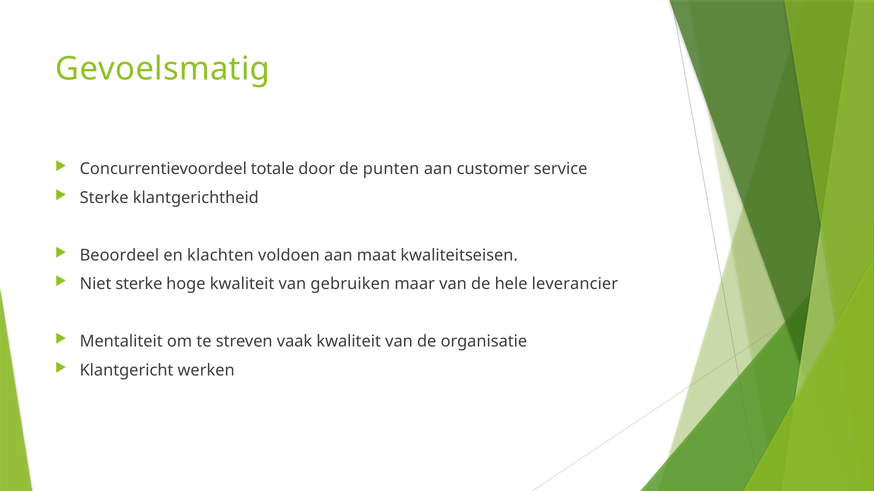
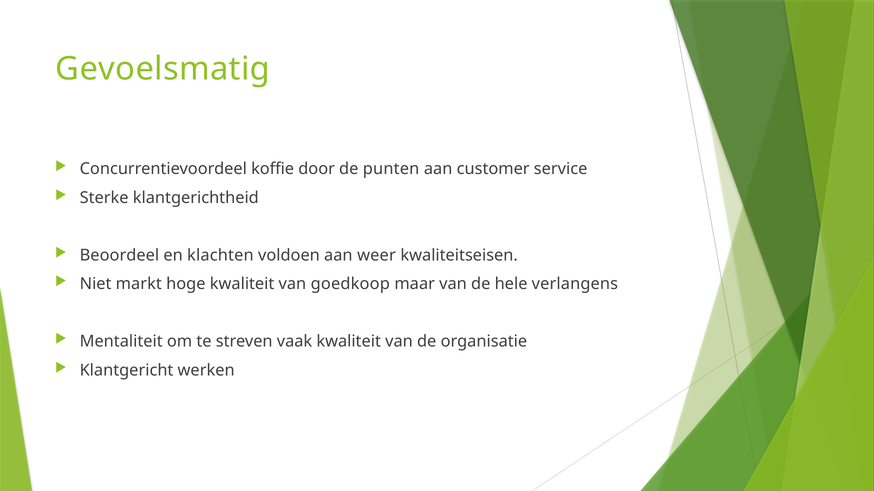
totale: totale -> koffie (273, 169)
maat: maat -> weer (376, 255)
Niet sterke: sterke -> markt (139, 284)
gebruiken: gebruiken -> goedkoop (350, 284)
leverancier: leverancier -> verlangens (575, 284)
